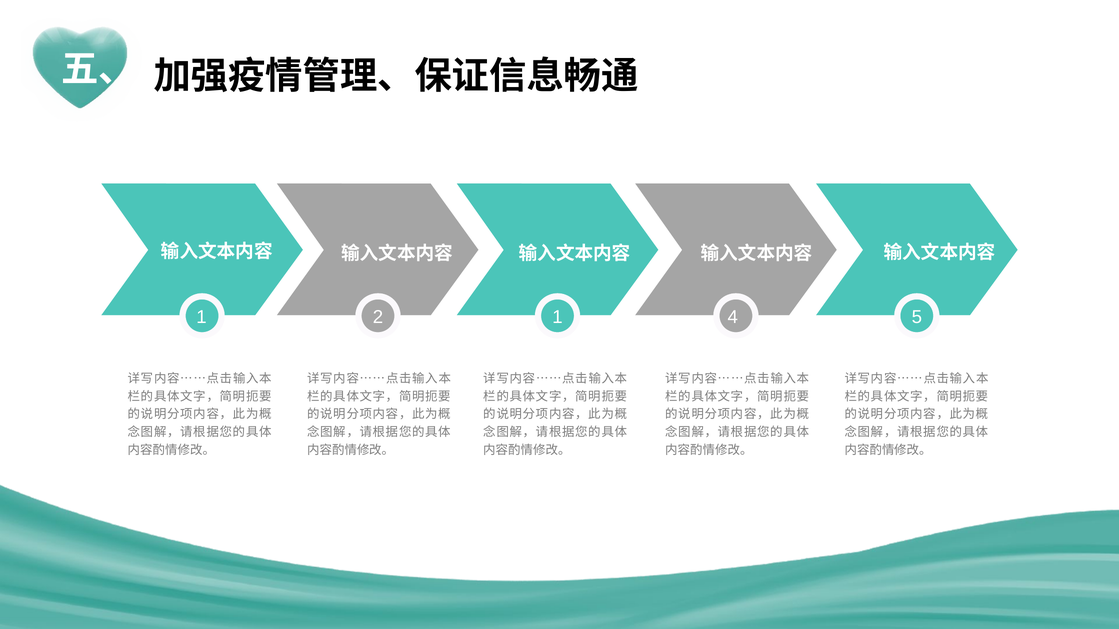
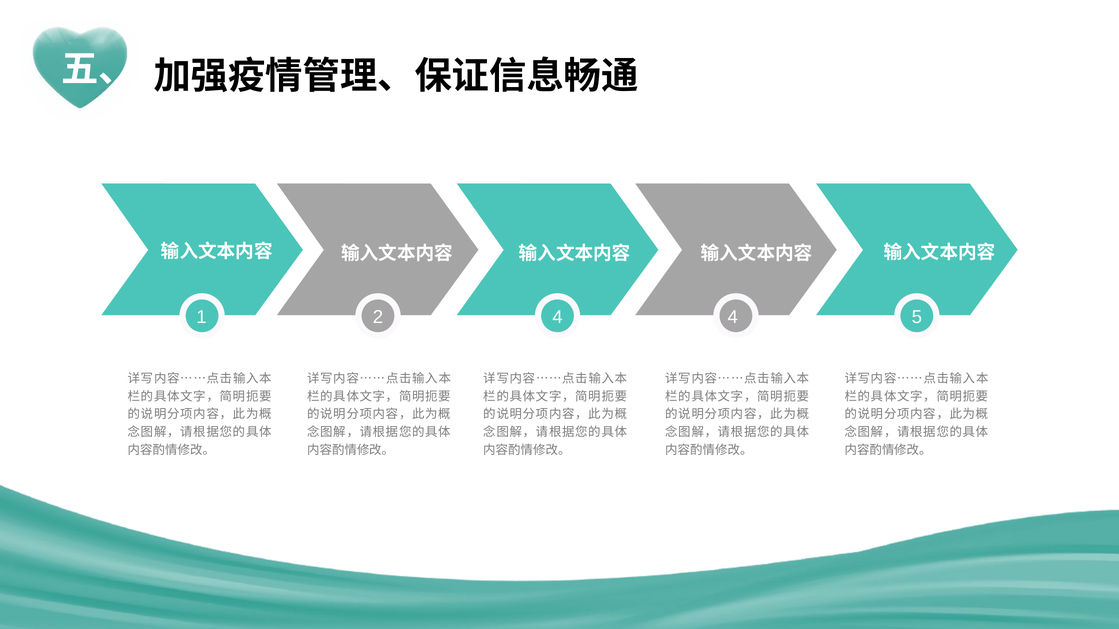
2 1: 1 -> 4 (558, 317)
